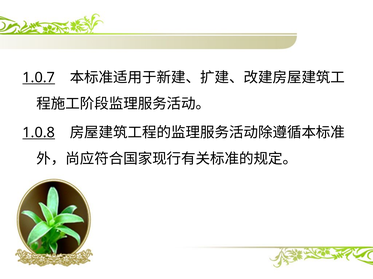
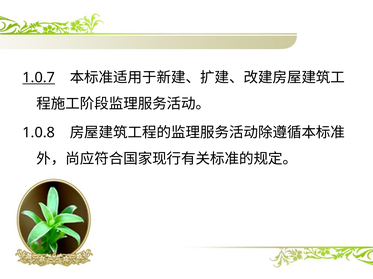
1.0.8 underline: present -> none (39, 133)
